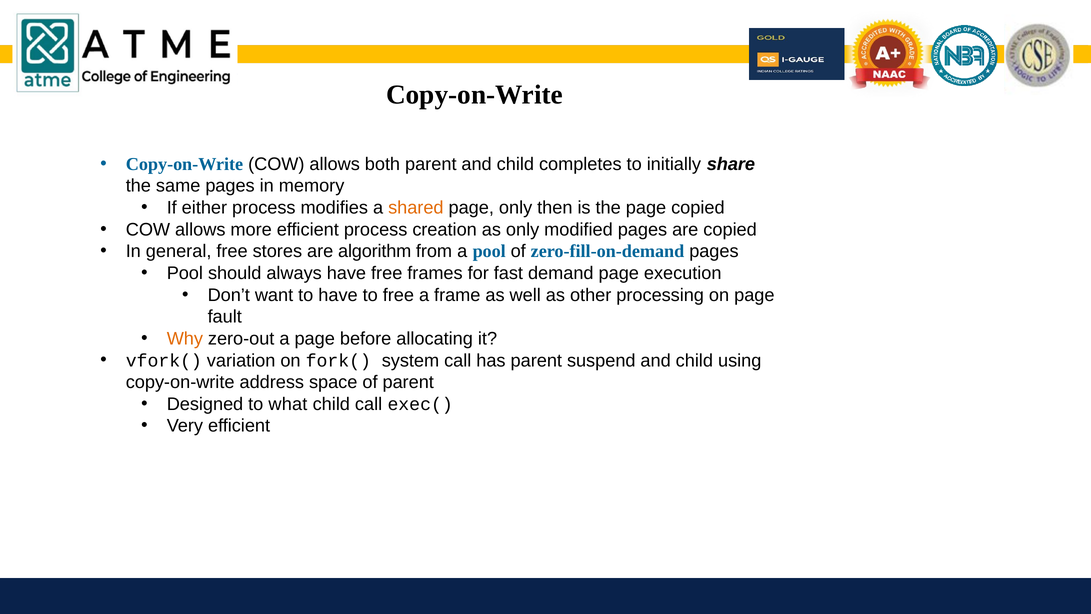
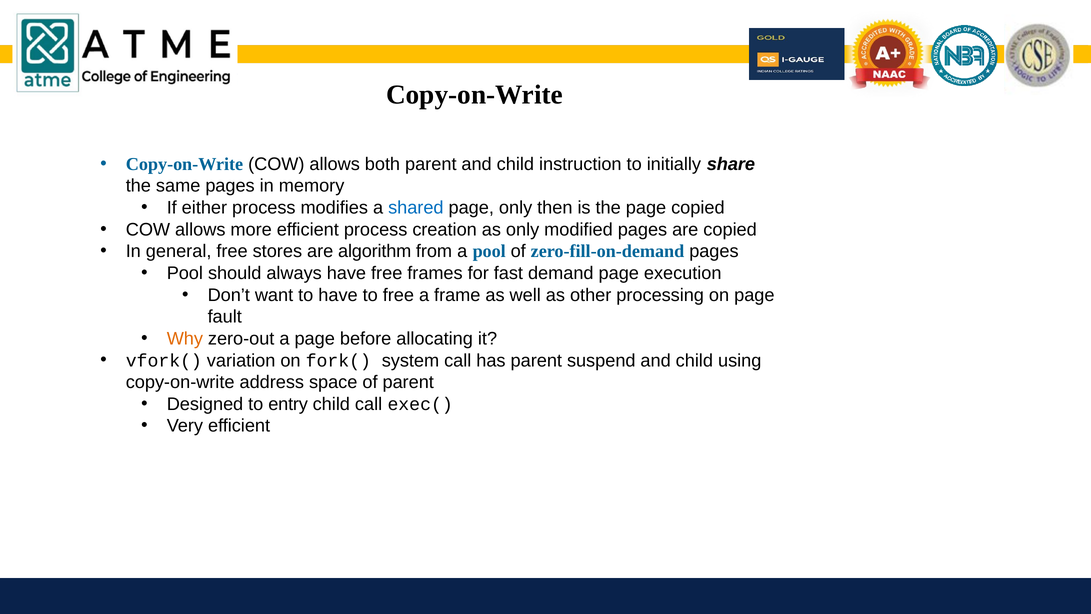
completes: completes -> instruction (580, 164)
shared colour: orange -> blue (416, 208)
what: what -> entry (288, 404)
